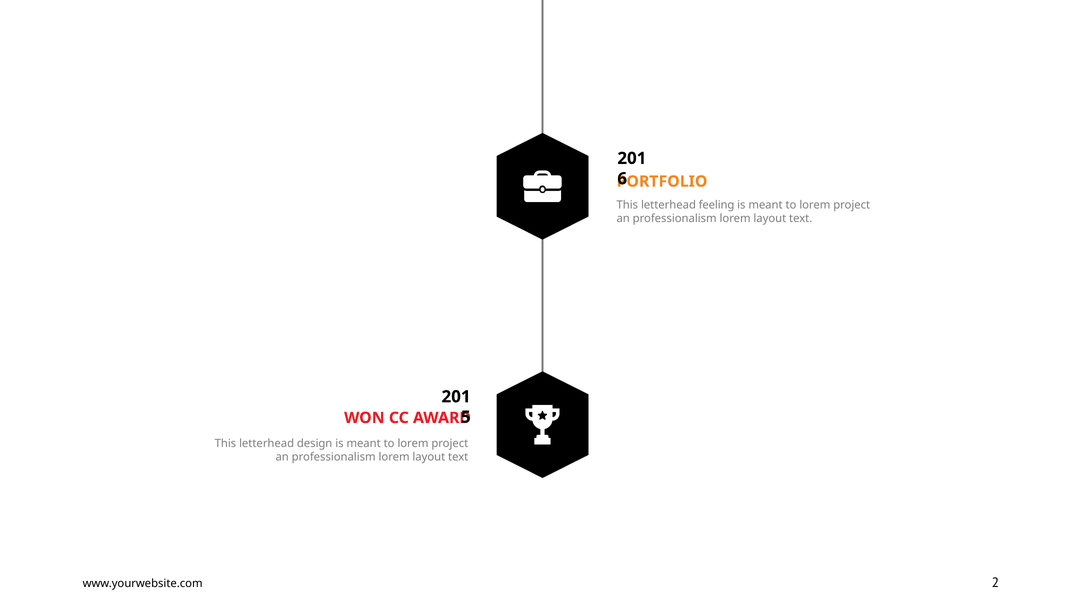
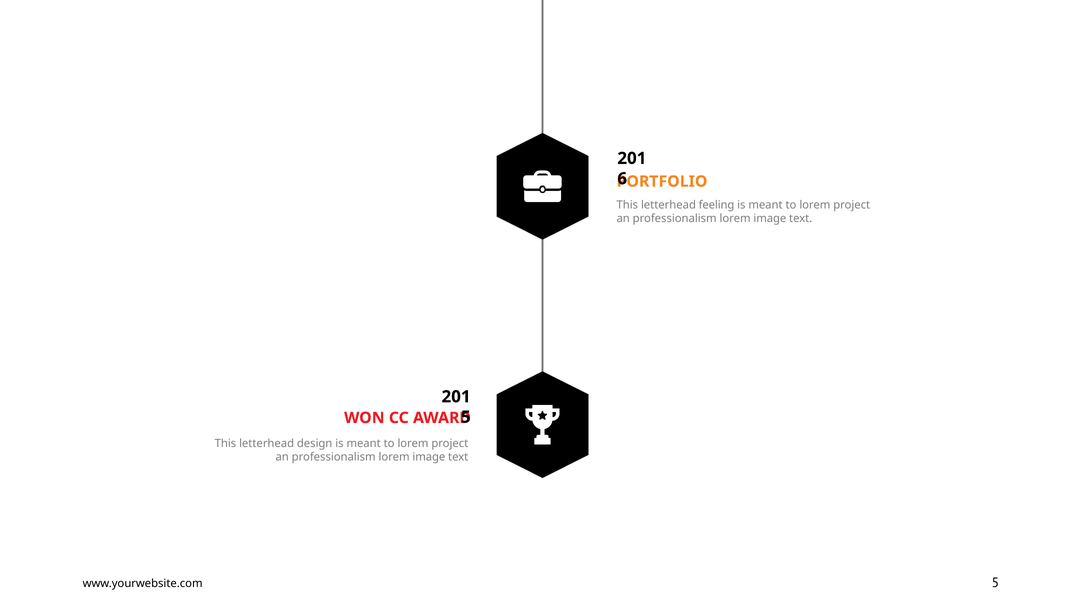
layout: layout -> image (770, 218)
layout: layout -> image (429, 457)
www.yourwebsite.com 2: 2 -> 5 (995, 582)
